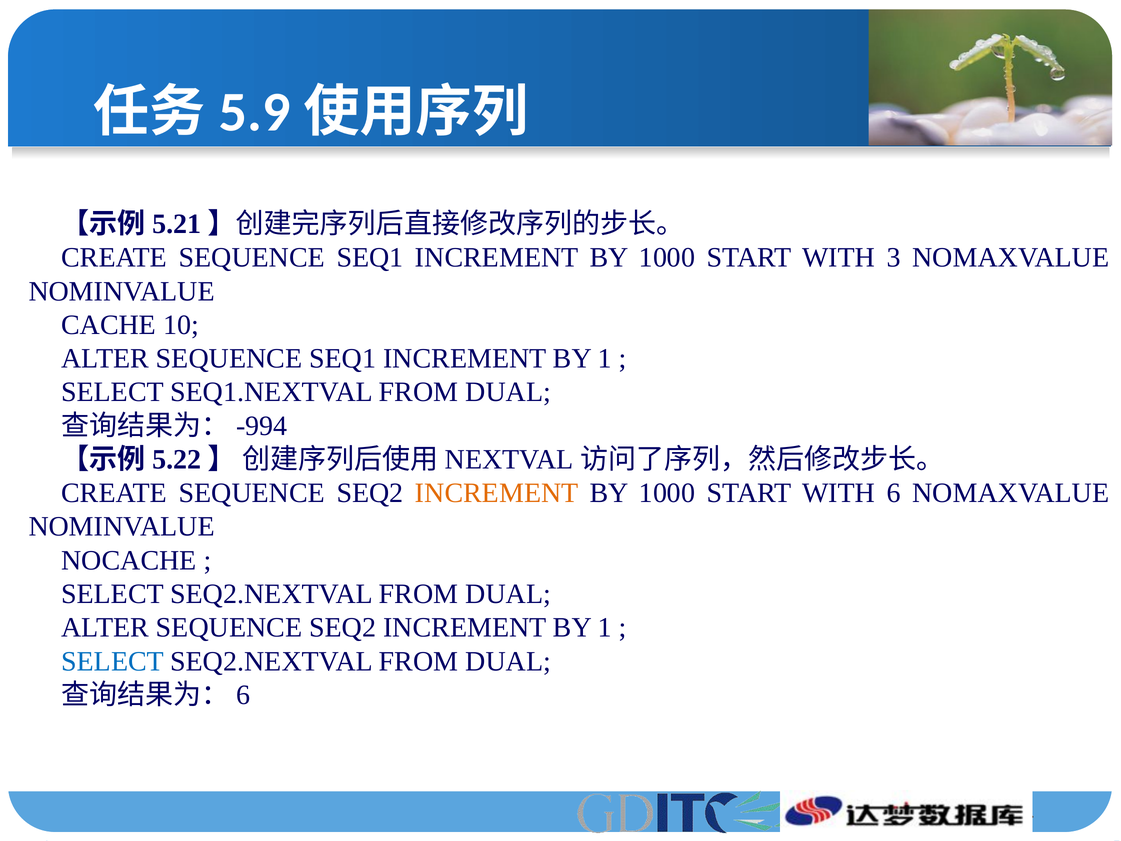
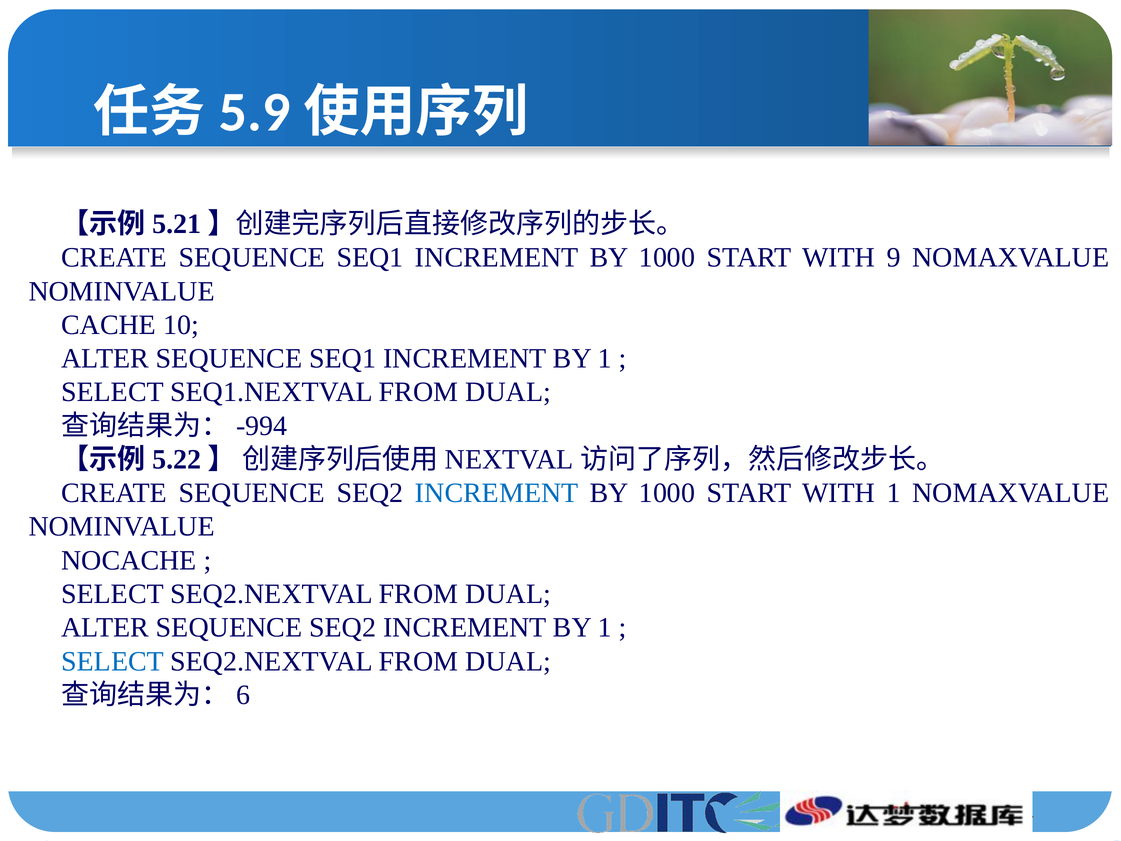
3: 3 -> 9 (894, 258)
INCREMENT colour: orange -> blue (497, 493)
WITH 6: 6 -> 1 (894, 493)
